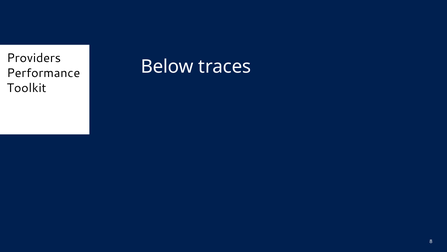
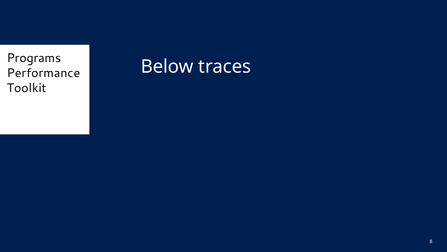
Providers: Providers -> Programs (34, 58)
